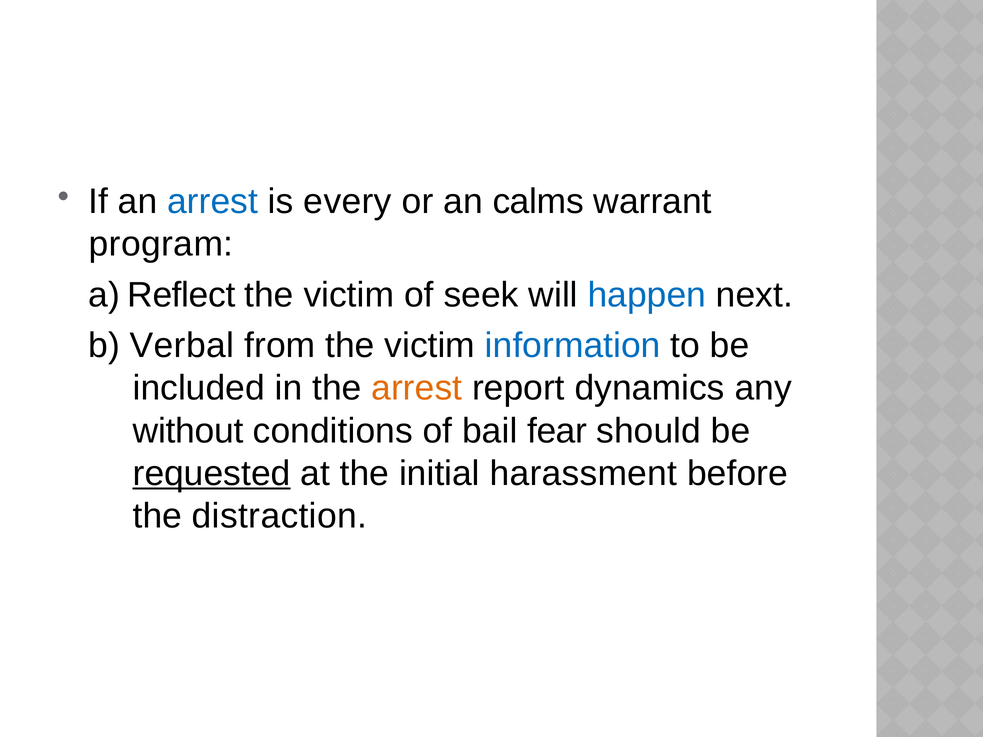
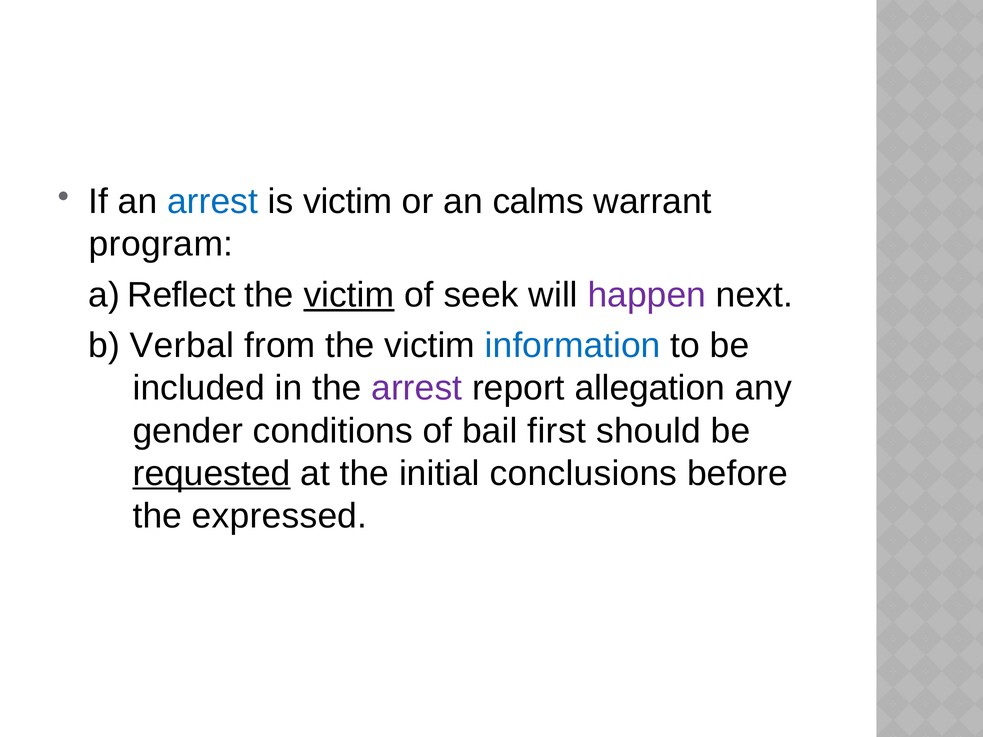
is every: every -> victim (348, 202)
victim underline: none -> present (349, 295)
happen colour: blue -> purple (647, 295)
arrest colour: orange -> purple (417, 388)
dynamics: dynamics -> allegation (650, 388)
without: without -> gender (188, 431)
fear: fear -> first (557, 431)
harassment: harassment -> conclusions (583, 474)
distraction: distraction -> expressed (280, 516)
